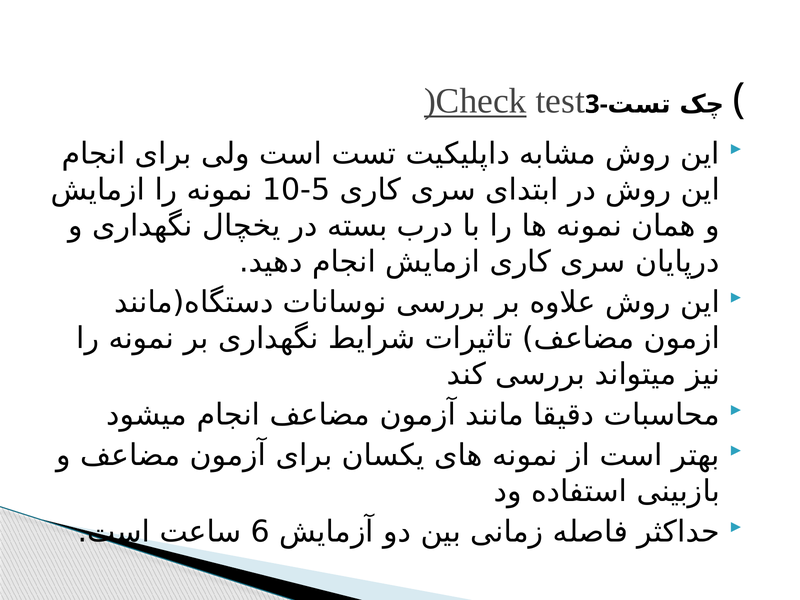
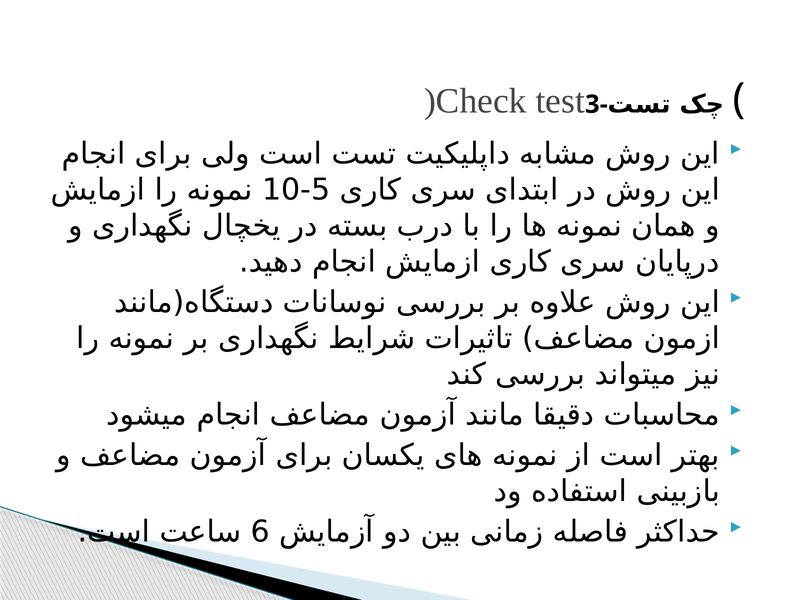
)Check underline: present -> none (475, 101)
